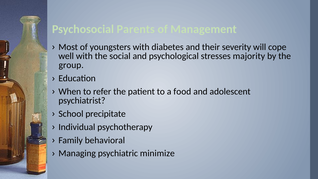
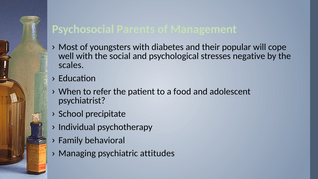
severity: severity -> popular (237, 47)
majority: majority -> negative (249, 56)
group: group -> scales (71, 65)
minimize: minimize -> attitudes (157, 153)
